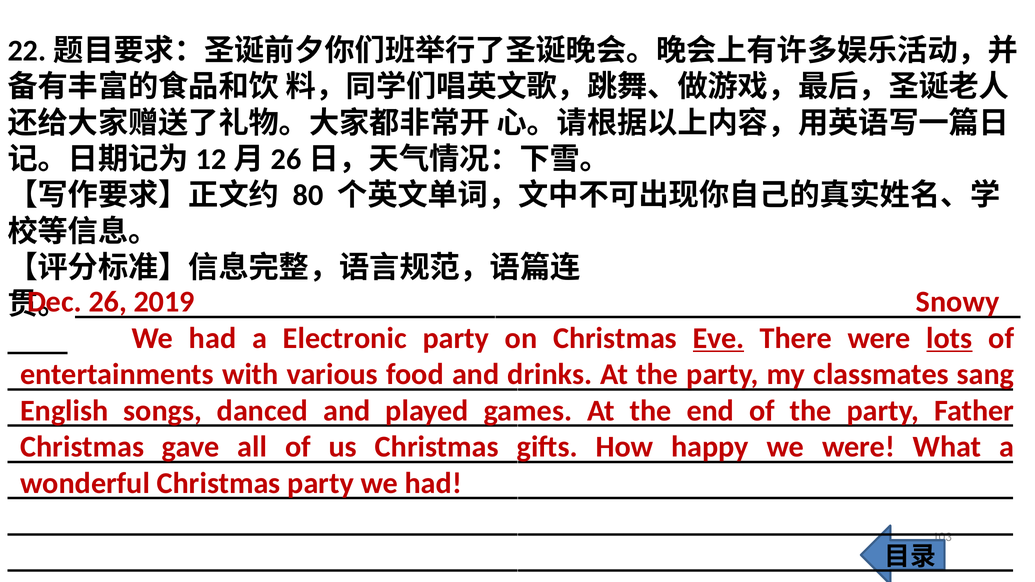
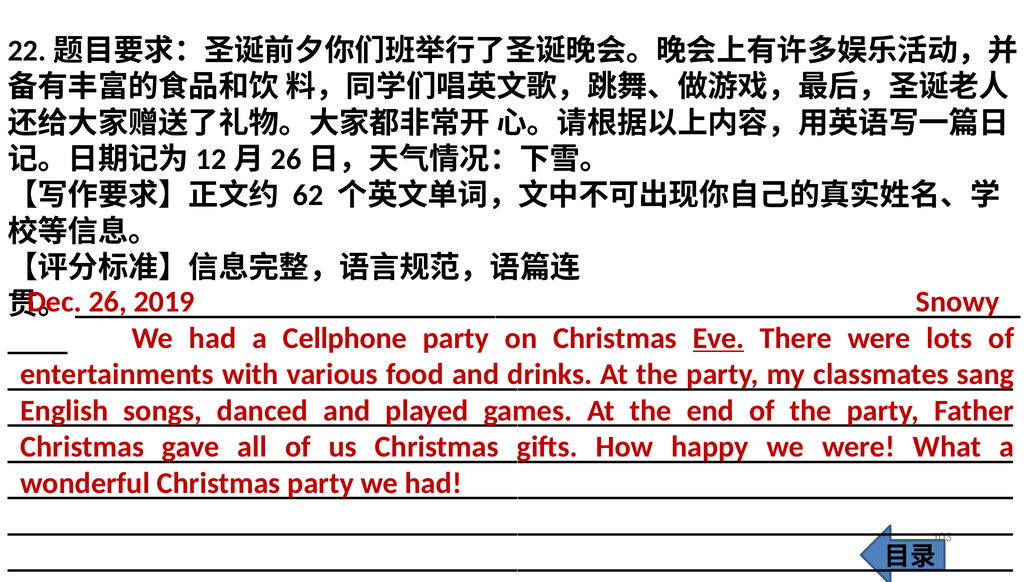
80: 80 -> 62 (308, 196)
Electronic: Electronic -> Cellphone (345, 338)
lots underline: present -> none (949, 338)
